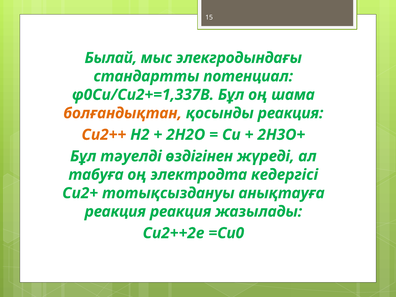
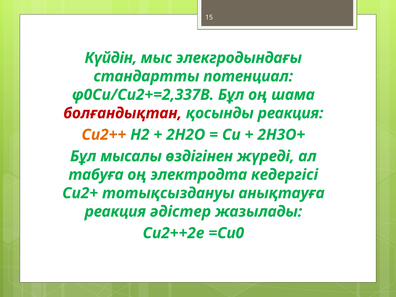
Былай: Былай -> Күйдін (111, 58)
φ0Cu/Cu2+=1,337В: φ0Cu/Cu2+=1,337В -> φ0Cu/Cu2+=2,337В (143, 95)
болғандықтан colour: orange -> red (123, 113)
тәуелді: тәуелді -> мысалы (131, 156)
реакция реакция: реакция -> әдістер (180, 212)
